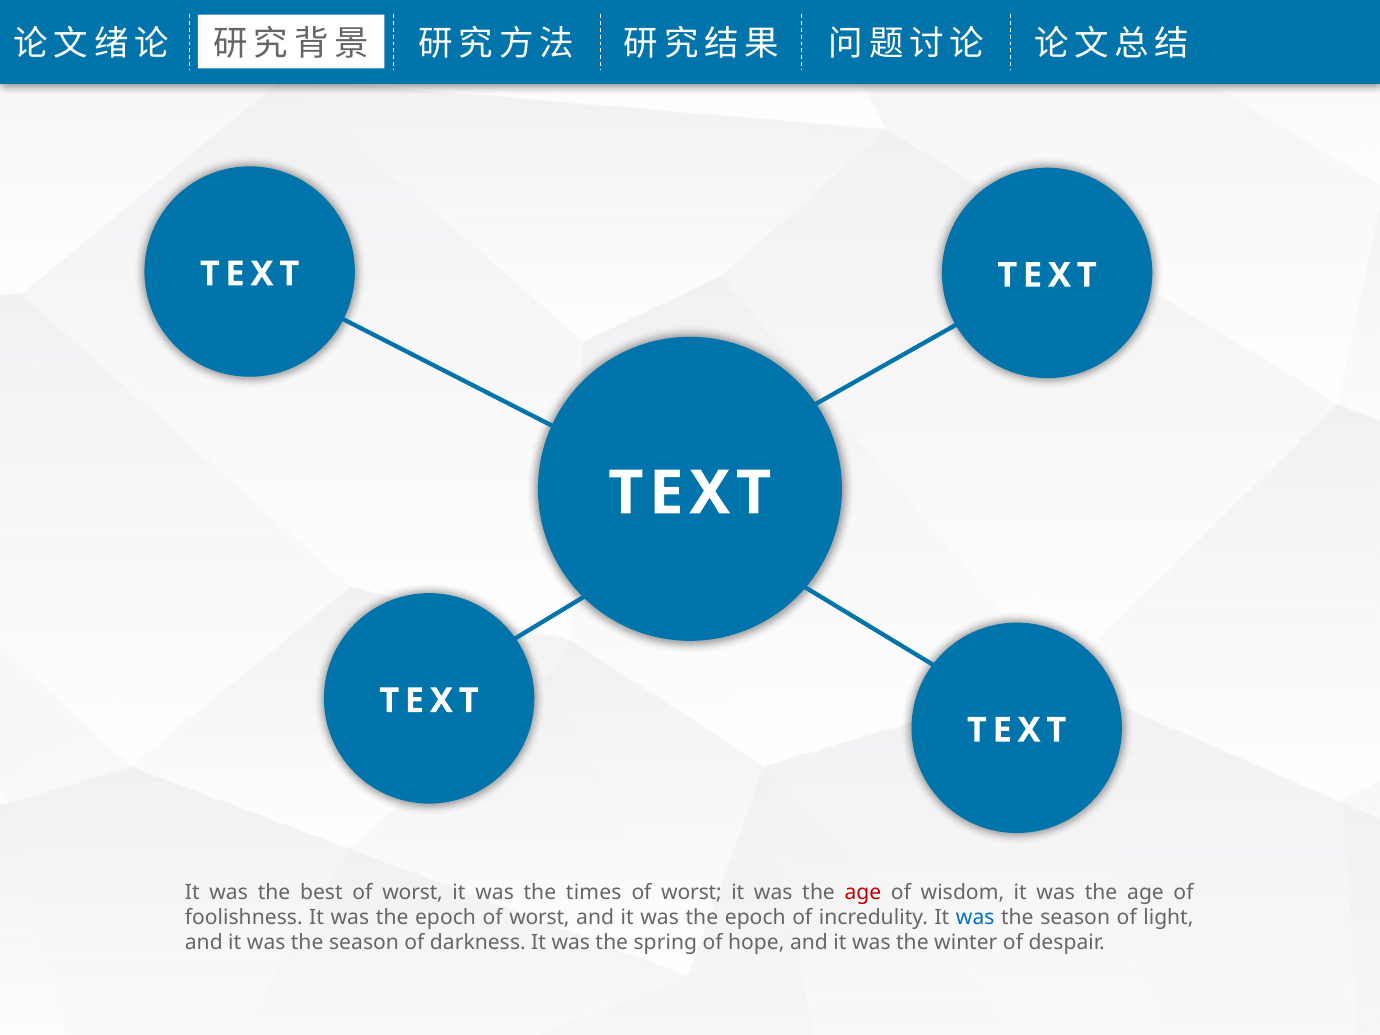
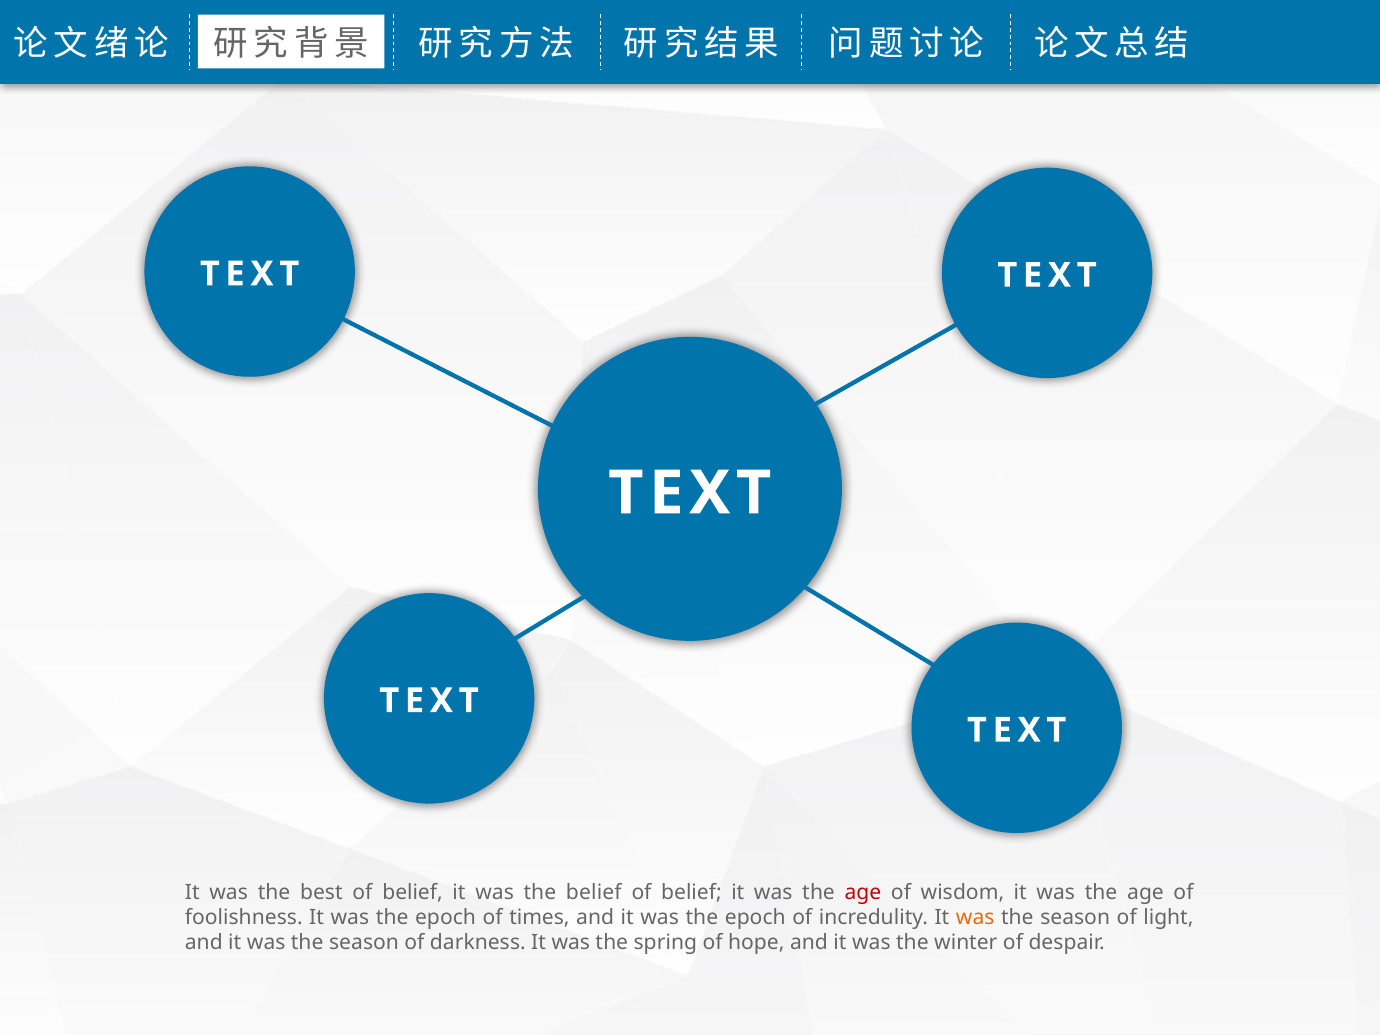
best of worst: worst -> belief (413, 892)
the times: times -> belief (594, 892)
worst: worst -> belief (691, 892)
epoch of worst: worst -> times (539, 918)
was colour: blue -> orange (975, 918)
